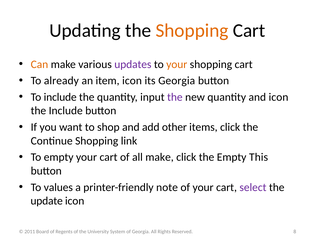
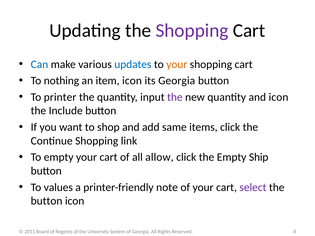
Shopping colour: orange -> purple (192, 30)
Can colour: orange -> blue (39, 64)
updates colour: purple -> blue (133, 64)
already: already -> nothing (61, 81)
To include: include -> printer (60, 97)
other: other -> same (174, 127)
all make: make -> allow (159, 157)
This: This -> Ship (259, 157)
update: update -> button (47, 201)
